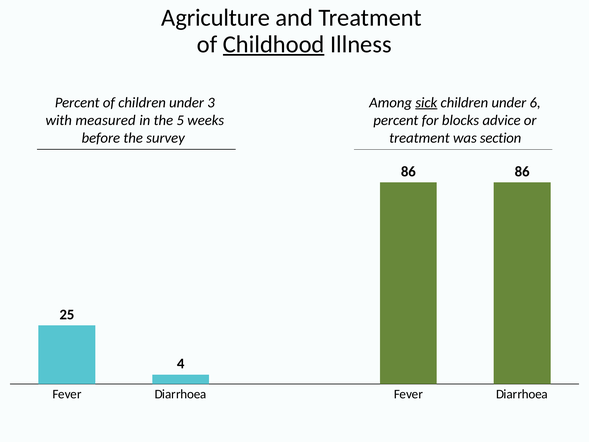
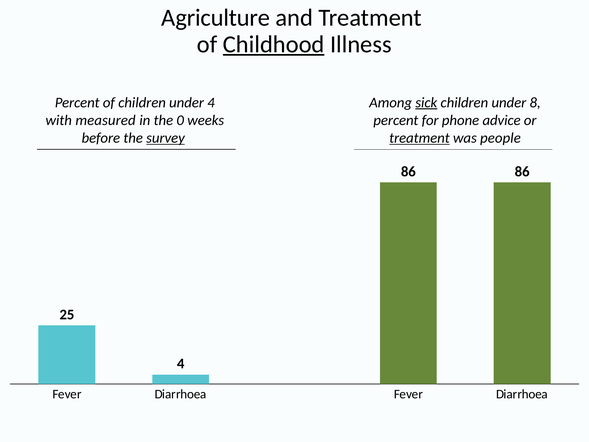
under 3: 3 -> 4 (211, 103)
6: 6 -> 8 (535, 103)
5: 5 -> 0 (180, 120)
blocks: blocks -> phone (461, 120)
survey underline: none -> present (166, 138)
treatment underline: none -> present (419, 138)
section: section -> people (500, 138)
